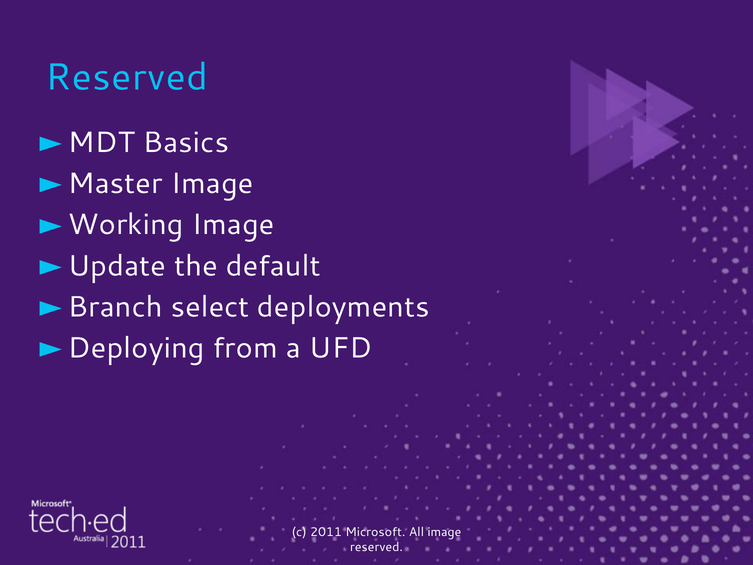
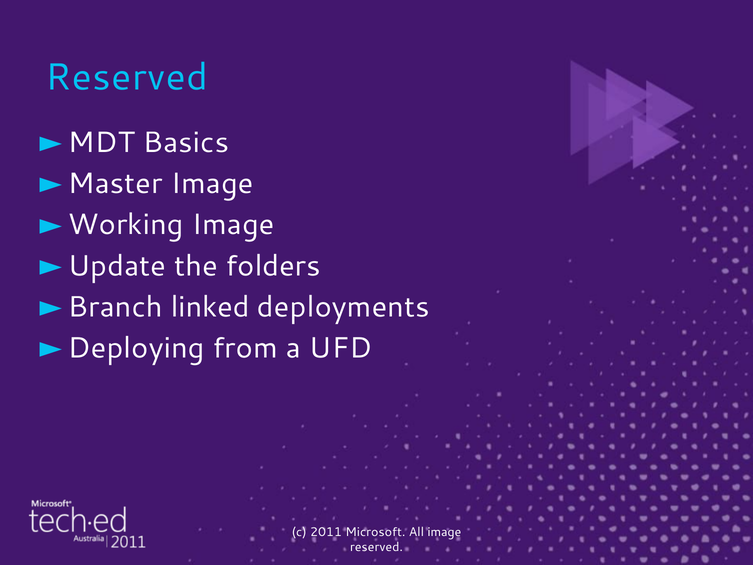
default: default -> folders (273, 266)
select: select -> linked (210, 307)
